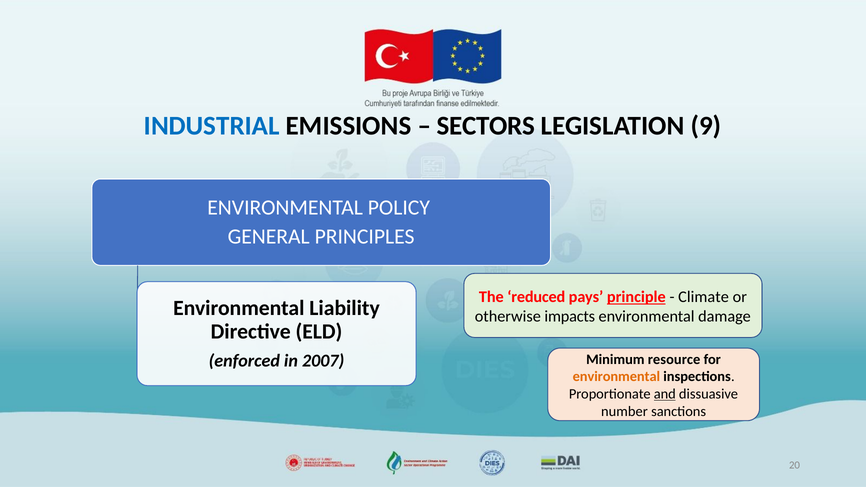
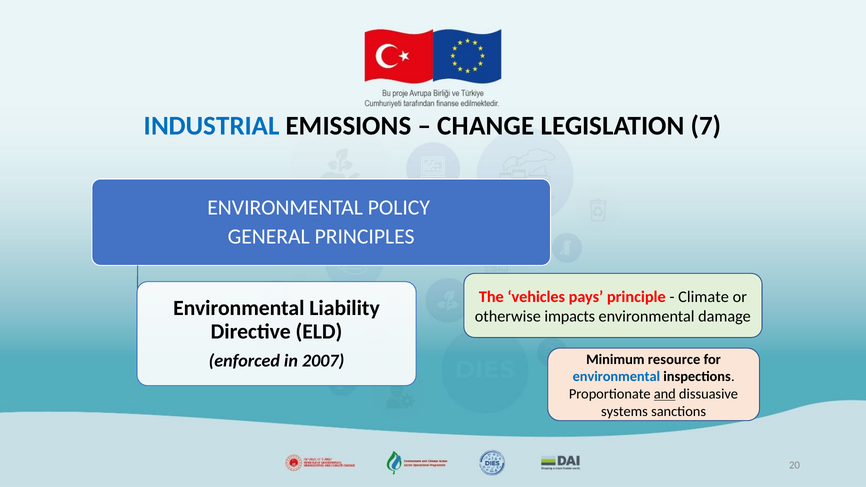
SECTORS: SECTORS -> CHANGE (486, 126)
9: 9 -> 7 (706, 126)
reduced: reduced -> vehicles (536, 297)
principle underline: present -> none (636, 297)
environmental colour: orange -> blue (616, 377)
number: number -> systems (624, 411)
